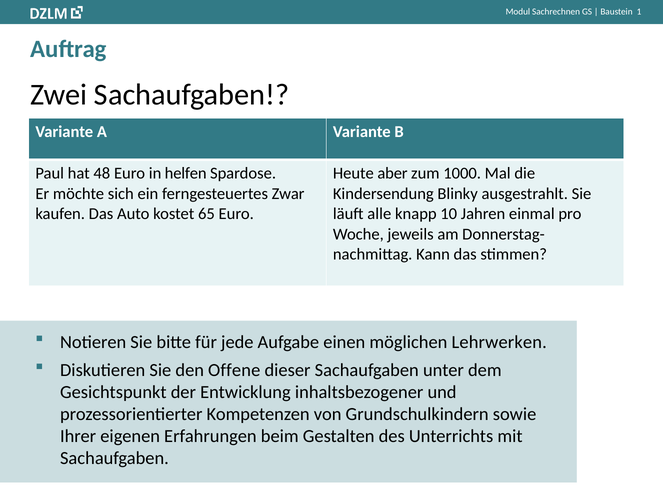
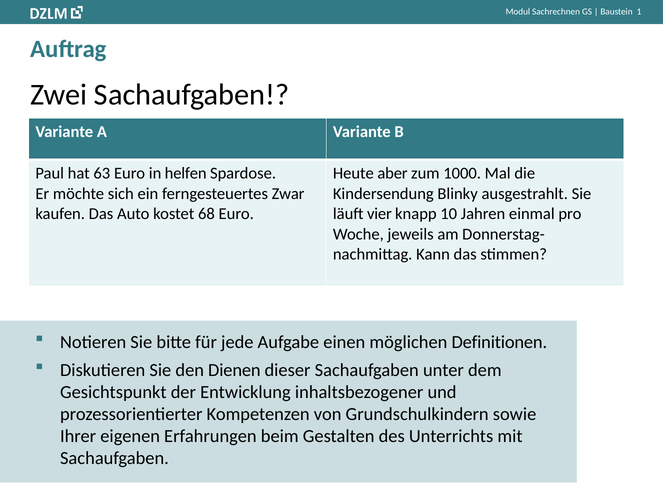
48: 48 -> 63 (102, 173)
65: 65 -> 68 (206, 214)
alle: alle -> vier (379, 214)
Lehrwerken: Lehrwerken -> Definitionen (499, 343)
Offene: Offene -> Dienen (234, 370)
